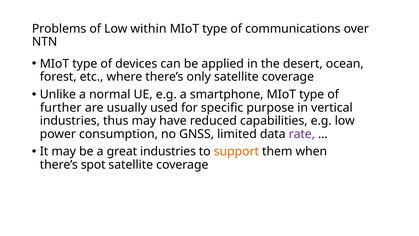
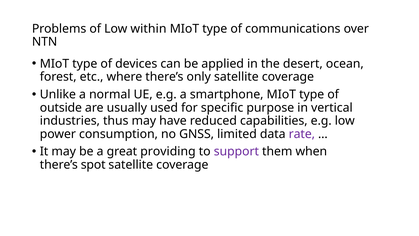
further: further -> outside (61, 107)
great industries: industries -> providing (168, 151)
support colour: orange -> purple (236, 151)
